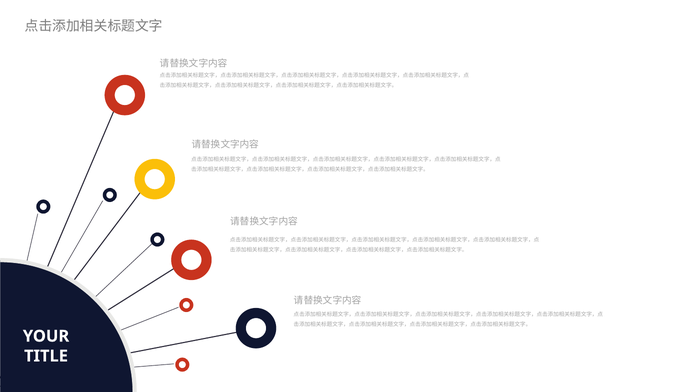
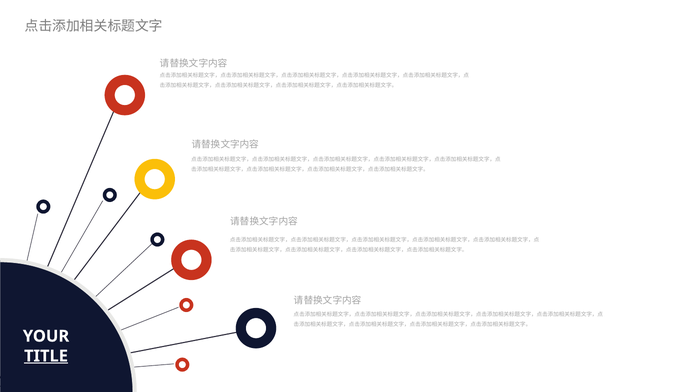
TITLE underline: none -> present (46, 356)
